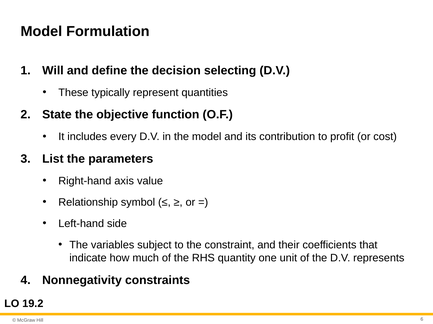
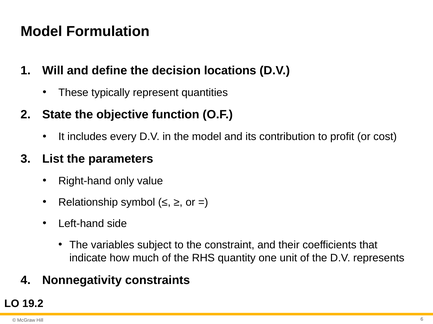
selecting: selecting -> locations (230, 71)
axis: axis -> only (124, 181)
